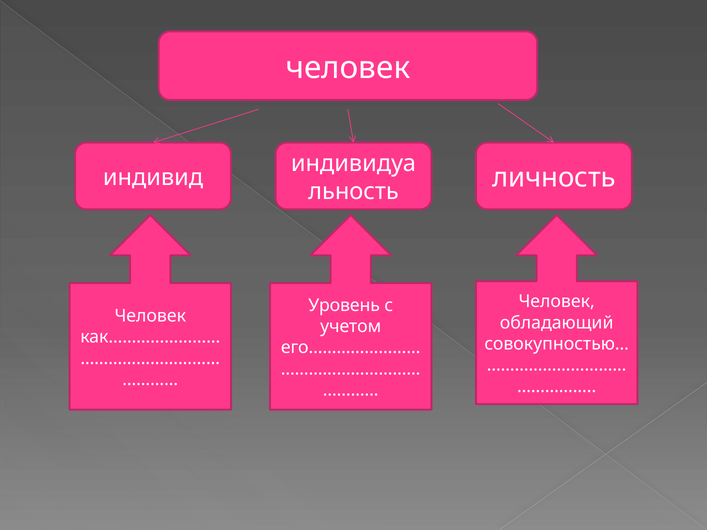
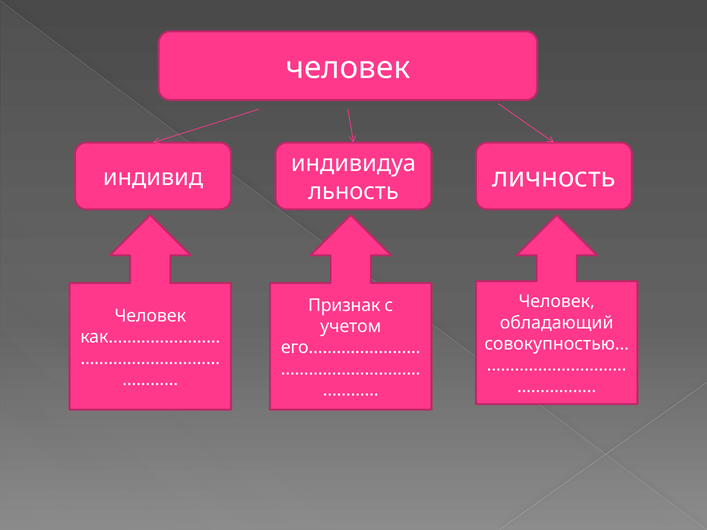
Уровень: Уровень -> Признак (344, 305)
